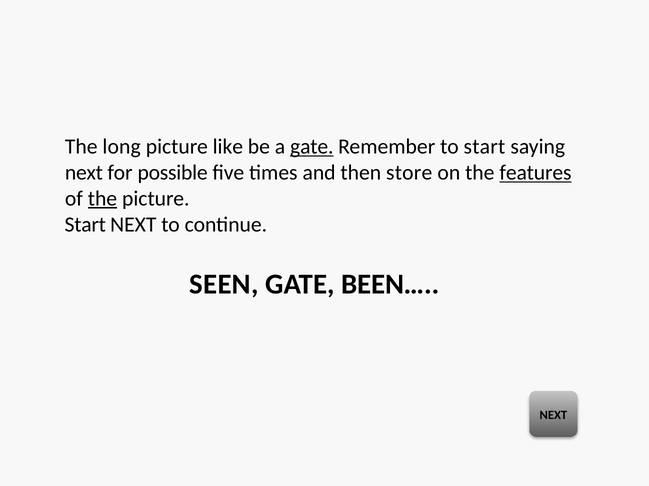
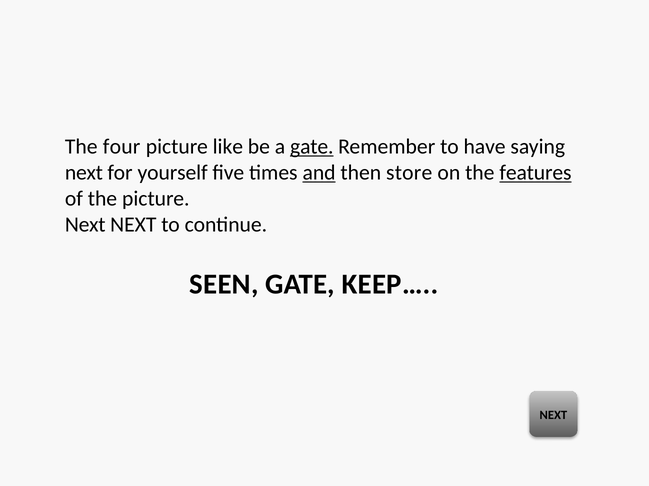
long: long -> four (122, 147)
to start: start -> have (485, 147)
possible: possible -> yourself (173, 173)
and underline: none -> present (319, 173)
the underline: present -> none (102, 199)
Start: Start -> Next (85, 225)
BEEN…: BEEN… -> KEEP… (390, 285)
